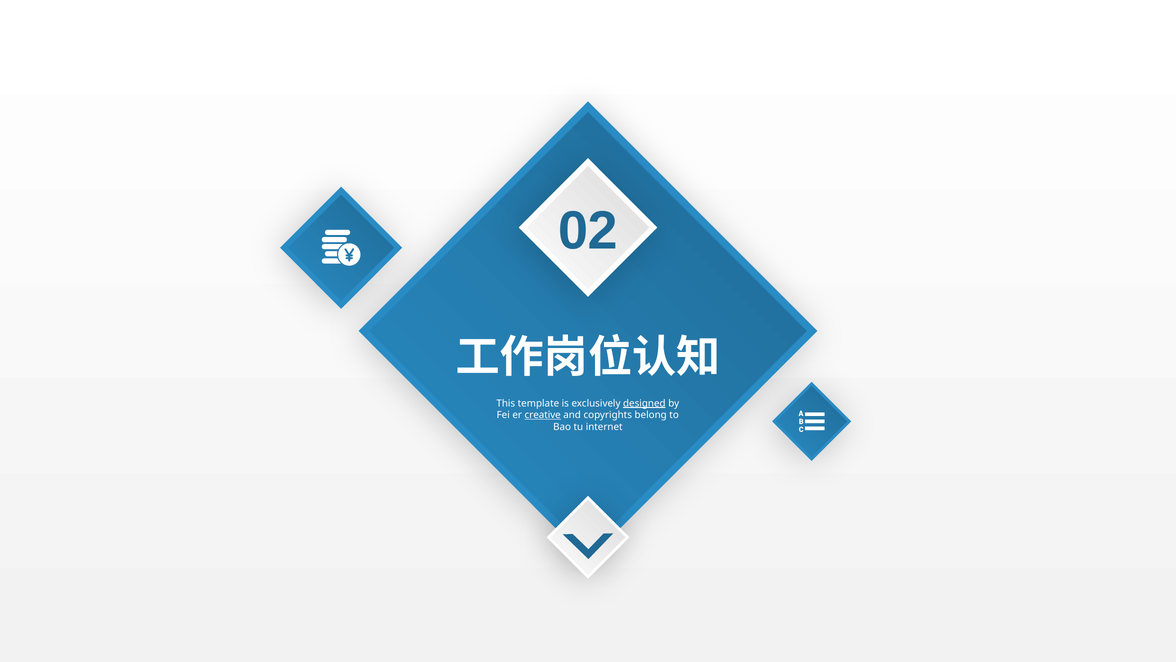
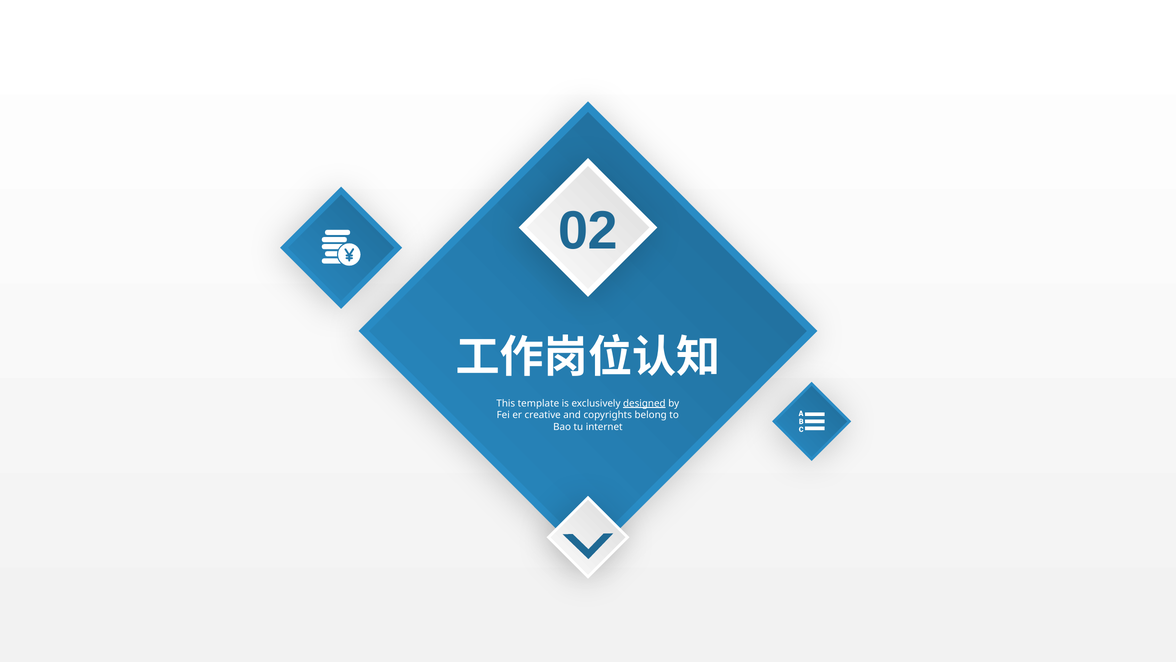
creative underline: present -> none (543, 415)
